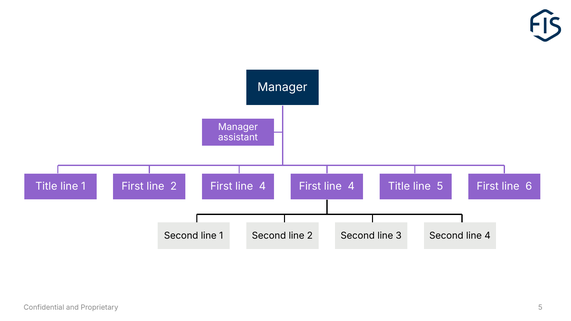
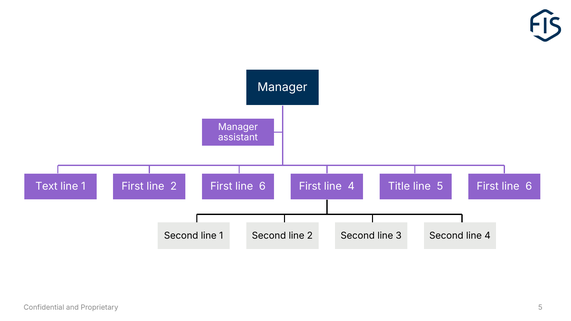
Title: Title -> Text (46, 187)
2 First line 4: 4 -> 6 (262, 187)
